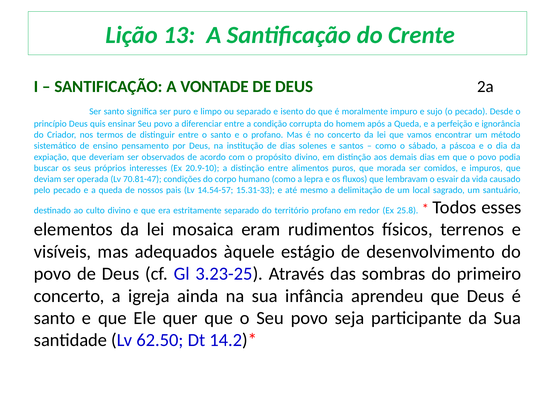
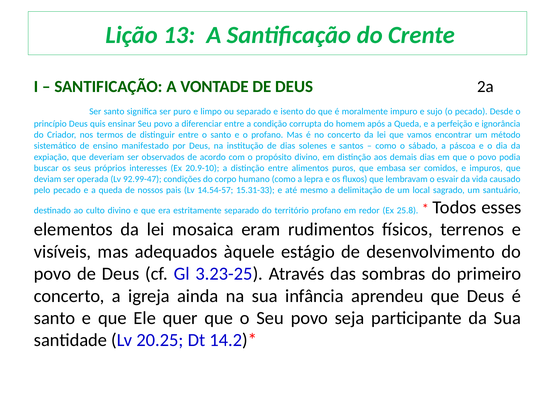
pensamento: pensamento -> manifestado (145, 146)
morada: morada -> embasa (391, 168)
70.81-47: 70.81-47 -> 92.99-47 (142, 179)
62.50: 62.50 -> 20.25 (160, 341)
